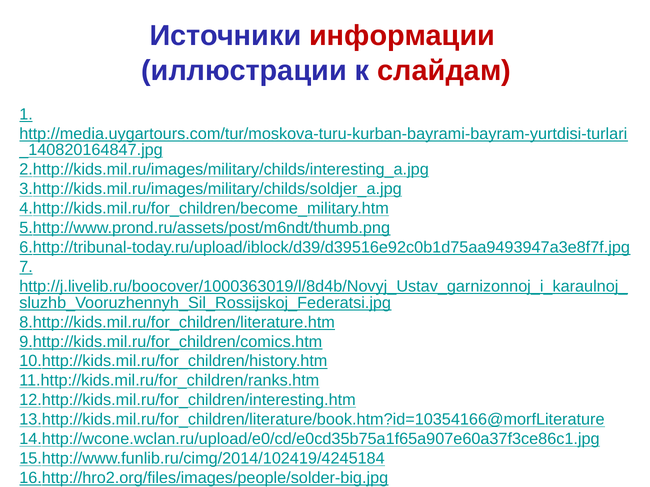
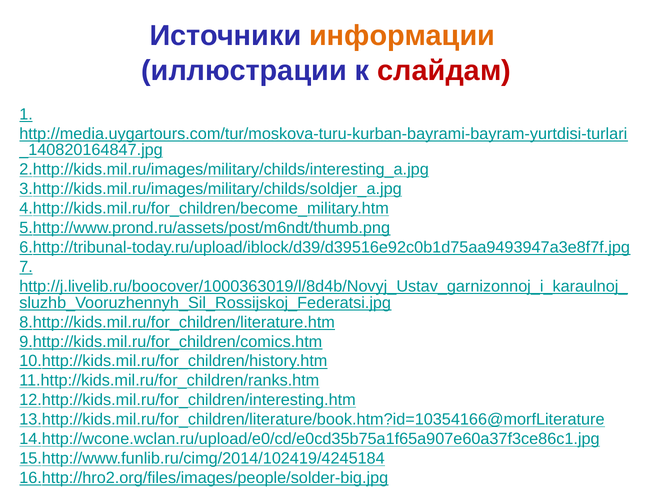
информации colour: red -> orange (402, 36)
